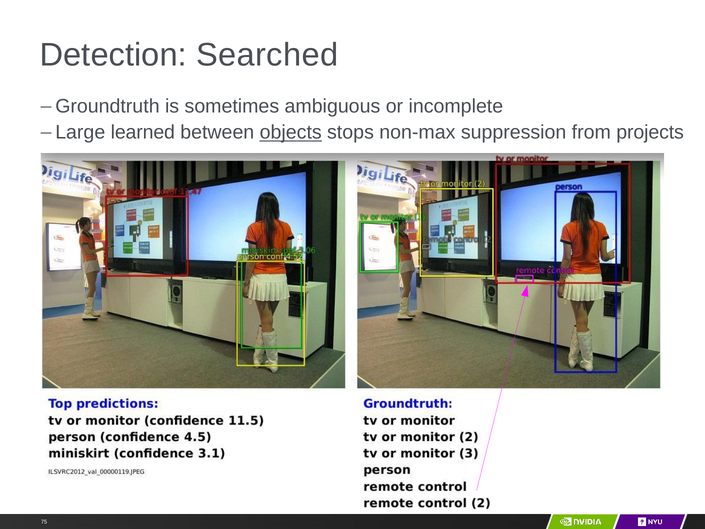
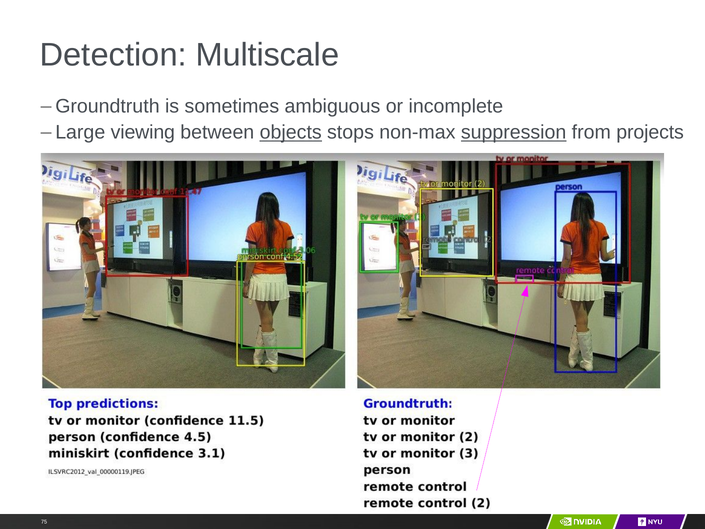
Searched: Searched -> Multiscale (267, 55)
learned: learned -> viewing (143, 132)
suppression underline: none -> present (514, 132)
